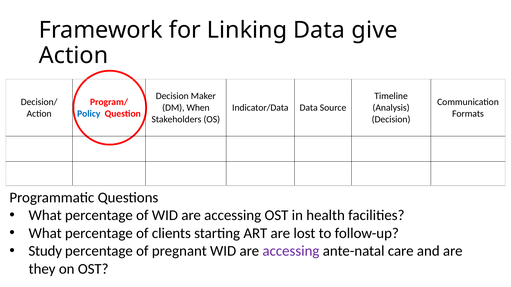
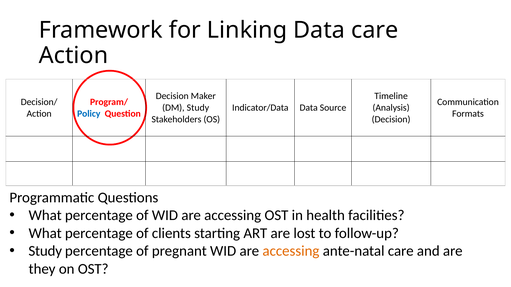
Data give: give -> care (375, 30)
DM When: When -> Study (198, 108)
accessing colour: purple -> orange (291, 251)
